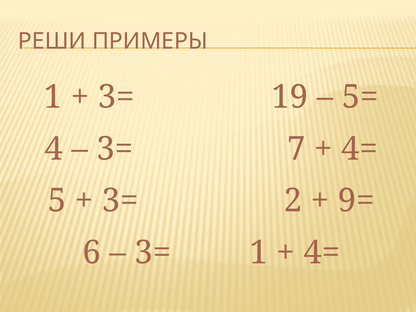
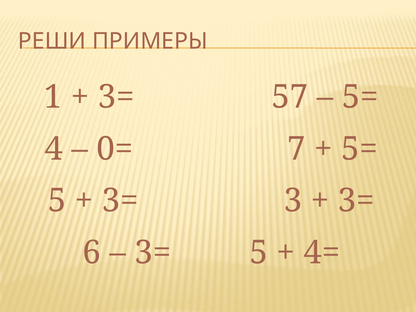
19: 19 -> 57 (290, 97)
3=: 3= -> 0= (115, 149)
4=: 4= -> 5= (359, 149)
2: 2 -> 3 (293, 201)
9=: 9= -> 3= (356, 201)
3= 1: 1 -> 5 (259, 252)
